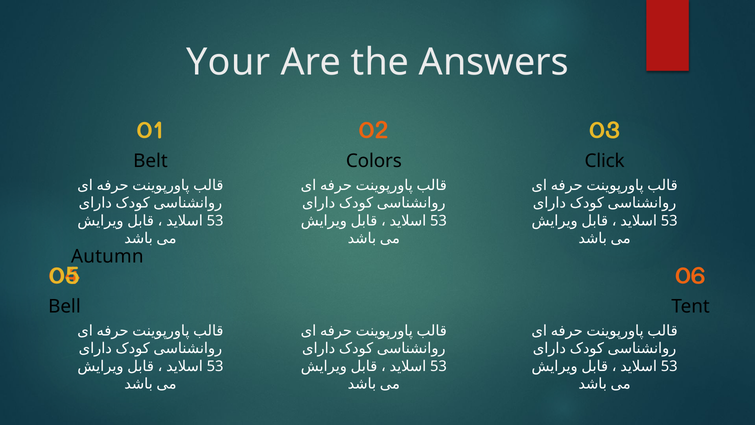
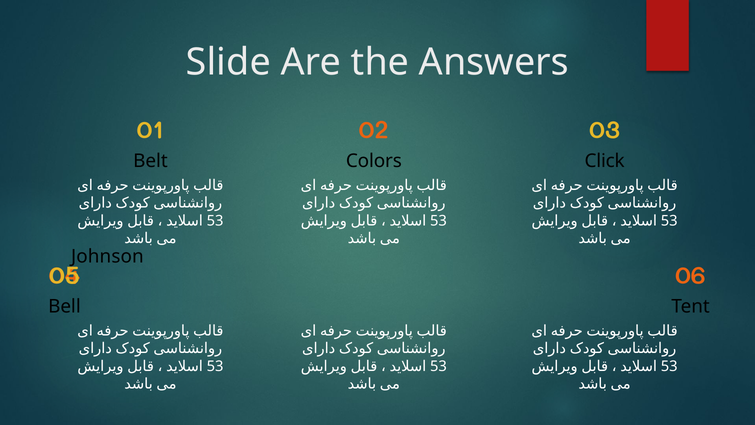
Your: Your -> Slide (228, 62)
Autumn: Autumn -> Johnson (107, 256)
